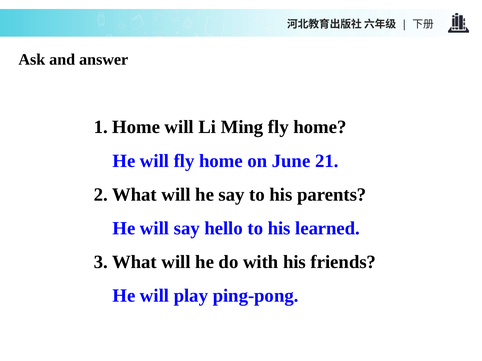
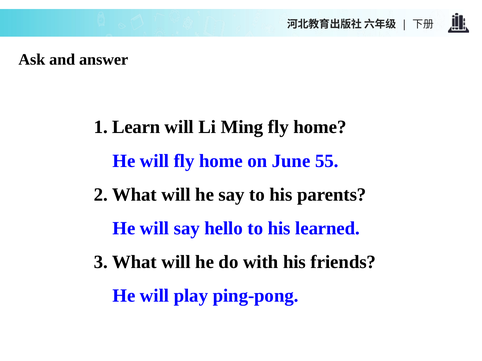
1 Home: Home -> Learn (136, 127)
21: 21 -> 55 (327, 161)
